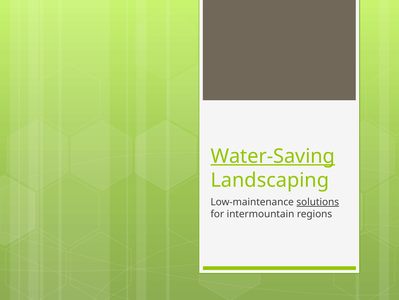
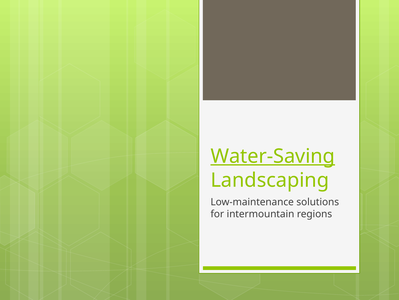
solutions underline: present -> none (318, 202)
